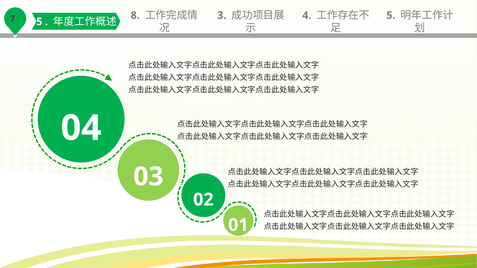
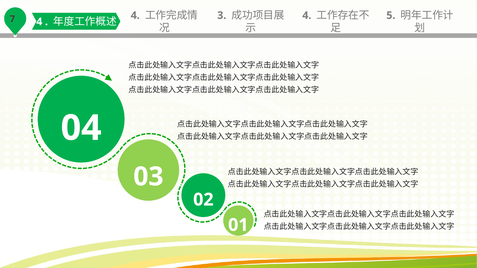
5: 5 -> 4 (39, 22)
8: 8 -> 4 (135, 15)
